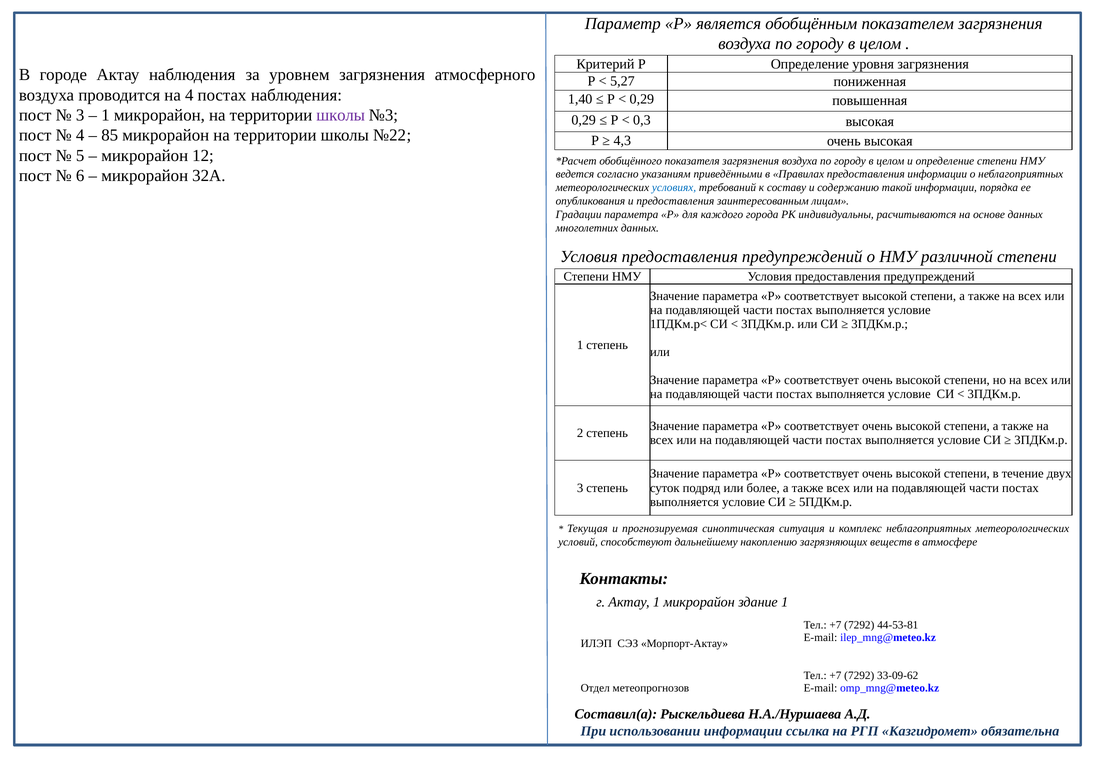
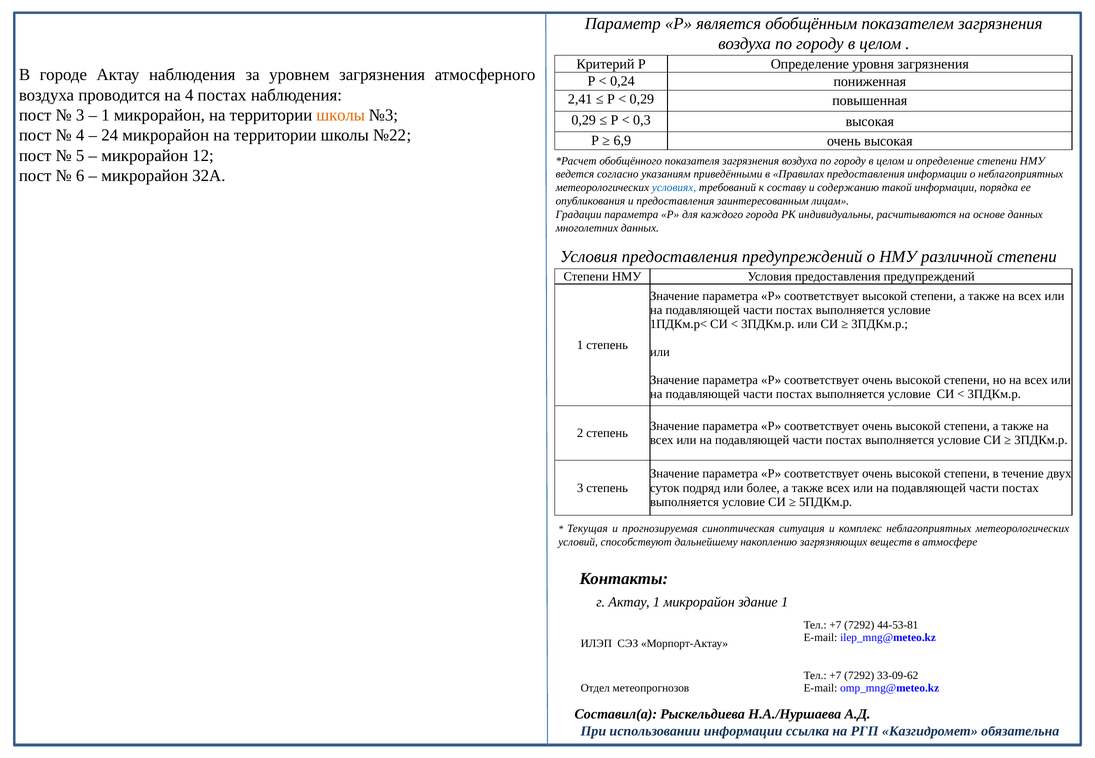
5,27: 5,27 -> 0,24 (622, 81)
1,40: 1,40 -> 2,41 (580, 99)
школы colour: purple -> orange (341, 115)
85: 85 -> 24 (110, 135)
4,3: 4,3 -> 6,9 (622, 141)
